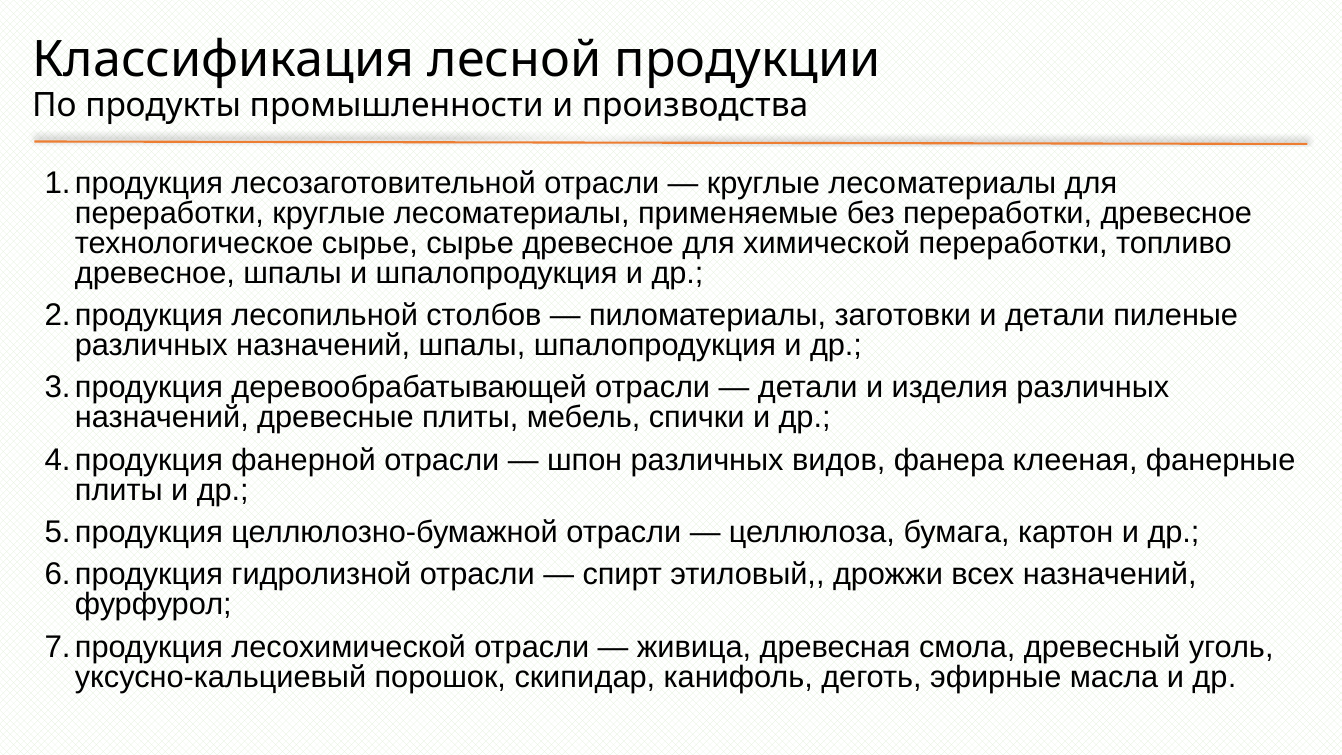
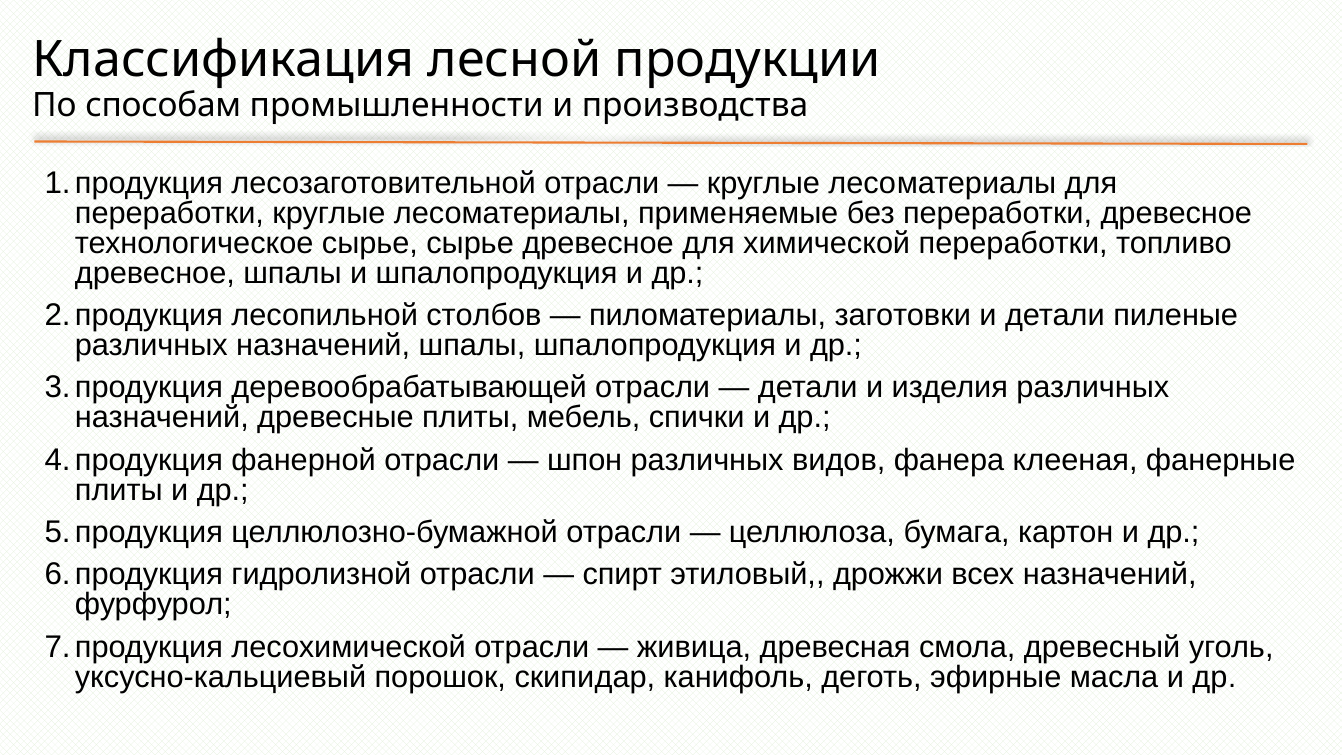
продукты: продукты -> способам (163, 105)
